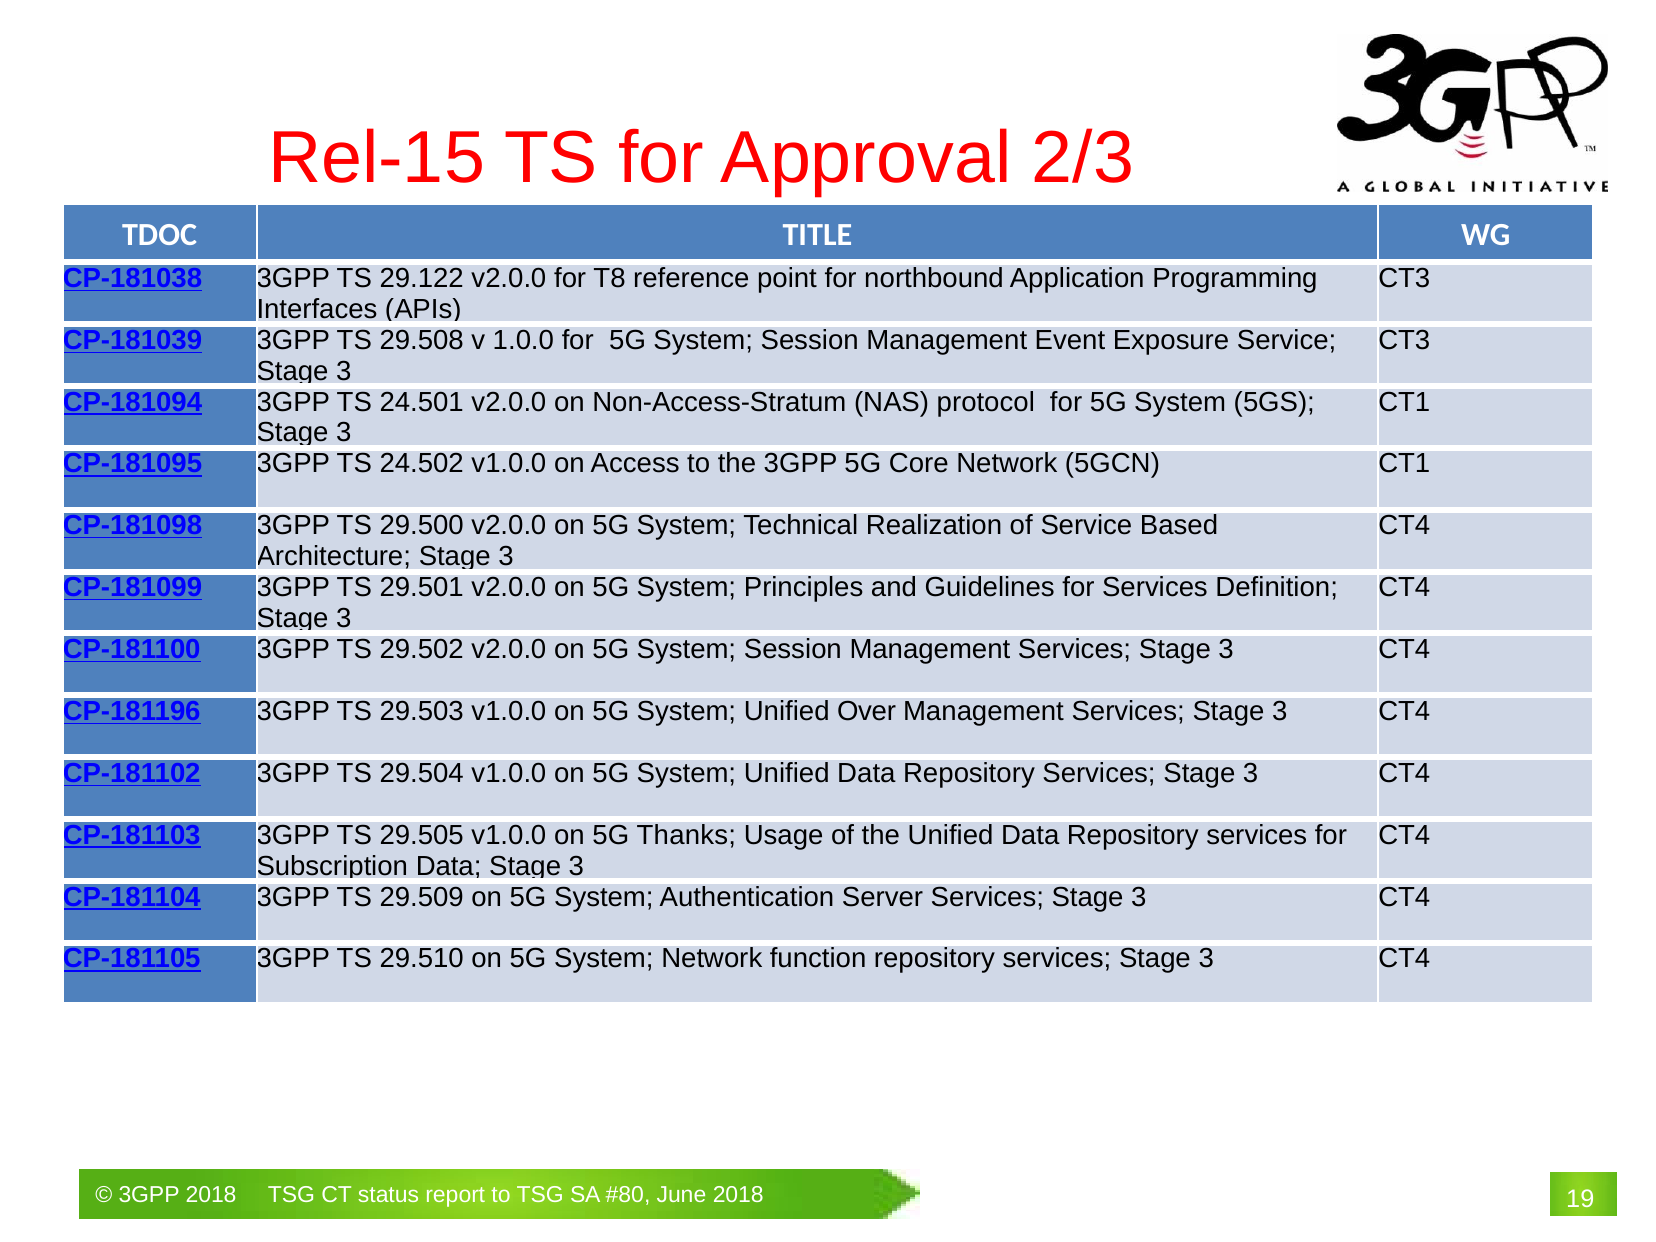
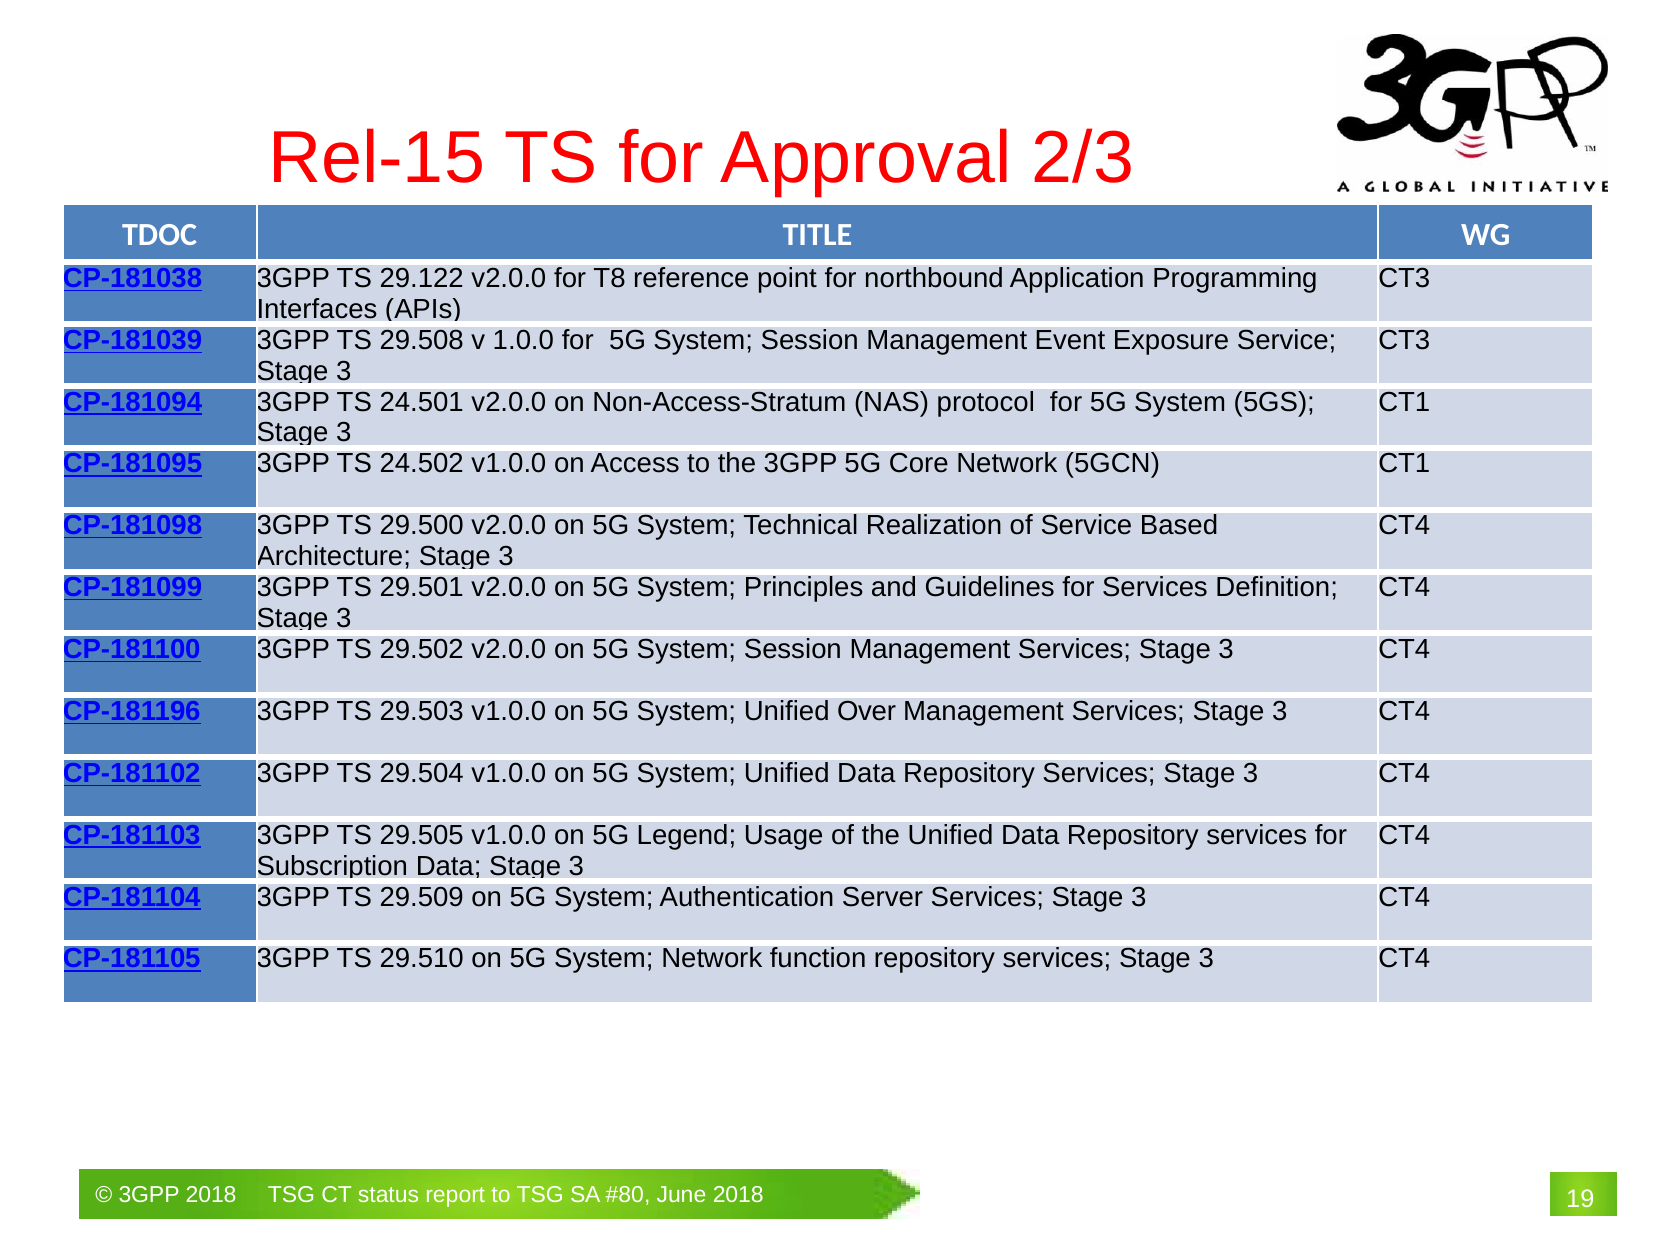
Thanks: Thanks -> Legend (686, 835)
